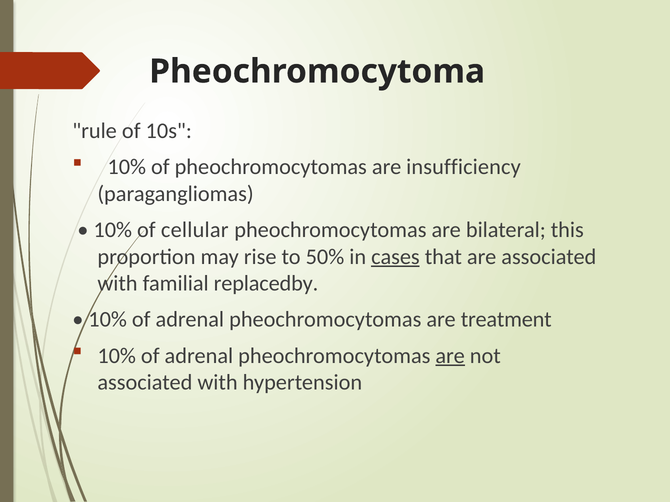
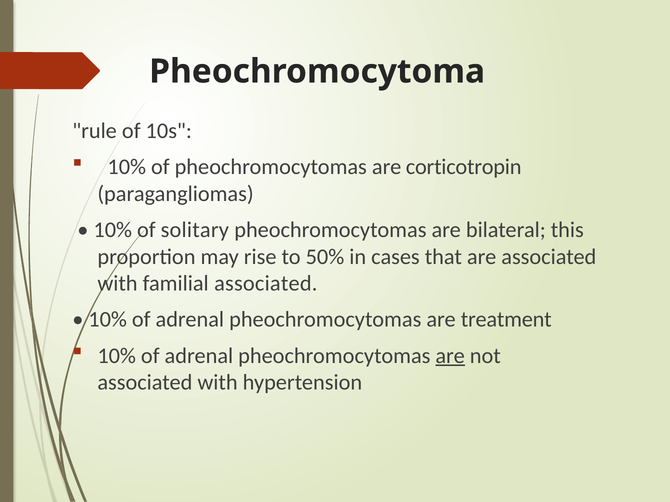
insufficiency: insufficiency -> corticotropin (464, 167)
cellular: cellular -> solitary (195, 230)
cases underline: present -> none (395, 257)
familial replacedby: replacedby -> associated (266, 284)
